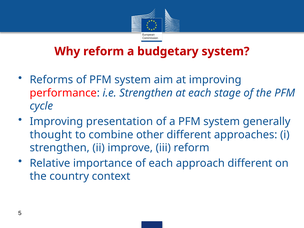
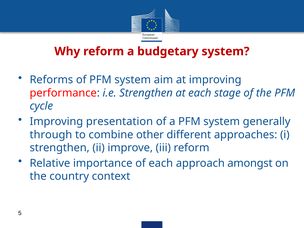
thought: thought -> through (51, 135)
approach different: different -> amongst (250, 163)
